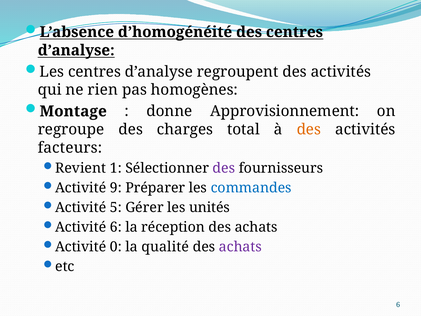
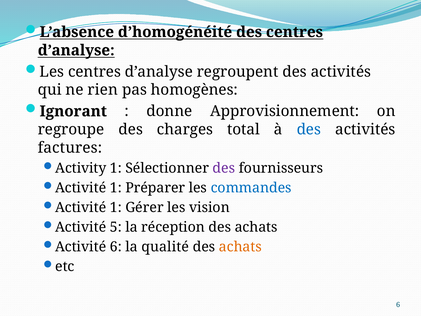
Montage: Montage -> Ignorant (73, 111)
des colour: orange -> blue (309, 130)
facteurs: facteurs -> factures (70, 148)
Revient: Revient -> Activity (81, 168)
9: 9 -> 1 (116, 188)
5: 5 -> 1 (116, 207)
unités: unités -> vision (209, 207)
Activité 6: 6 -> 5 (116, 227)
Activité 0: 0 -> 6 (116, 247)
achats colour: purple -> orange (240, 247)
